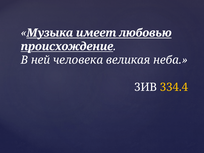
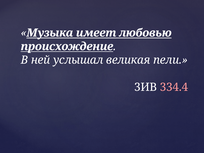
человека: человека -> услышал (78, 60)
неба: неба -> пели (170, 60)
334.4 colour: yellow -> pink (174, 87)
